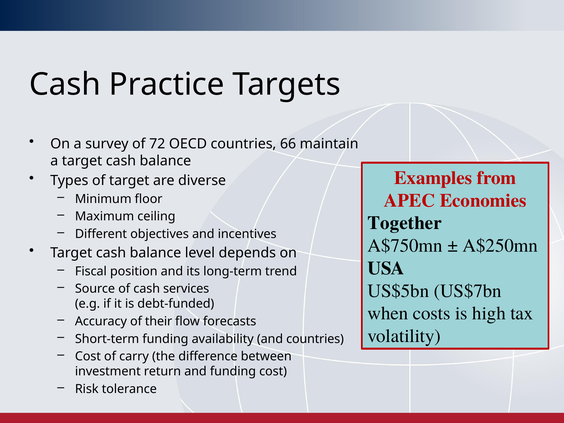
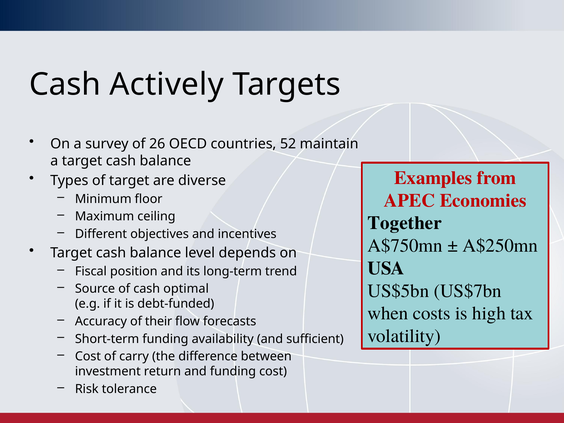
Practice: Practice -> Actively (167, 84)
72: 72 -> 26 (157, 144)
66: 66 -> 52 (288, 144)
services: services -> optimal (186, 289)
and countries: countries -> sufficient (315, 339)
